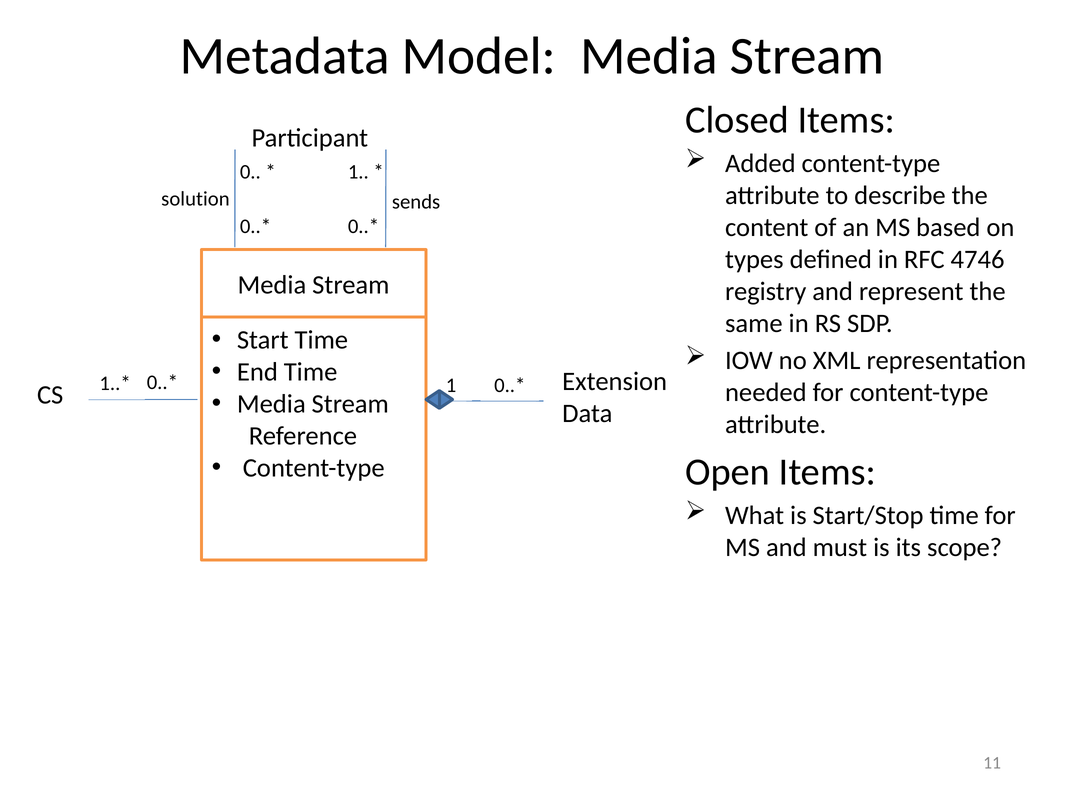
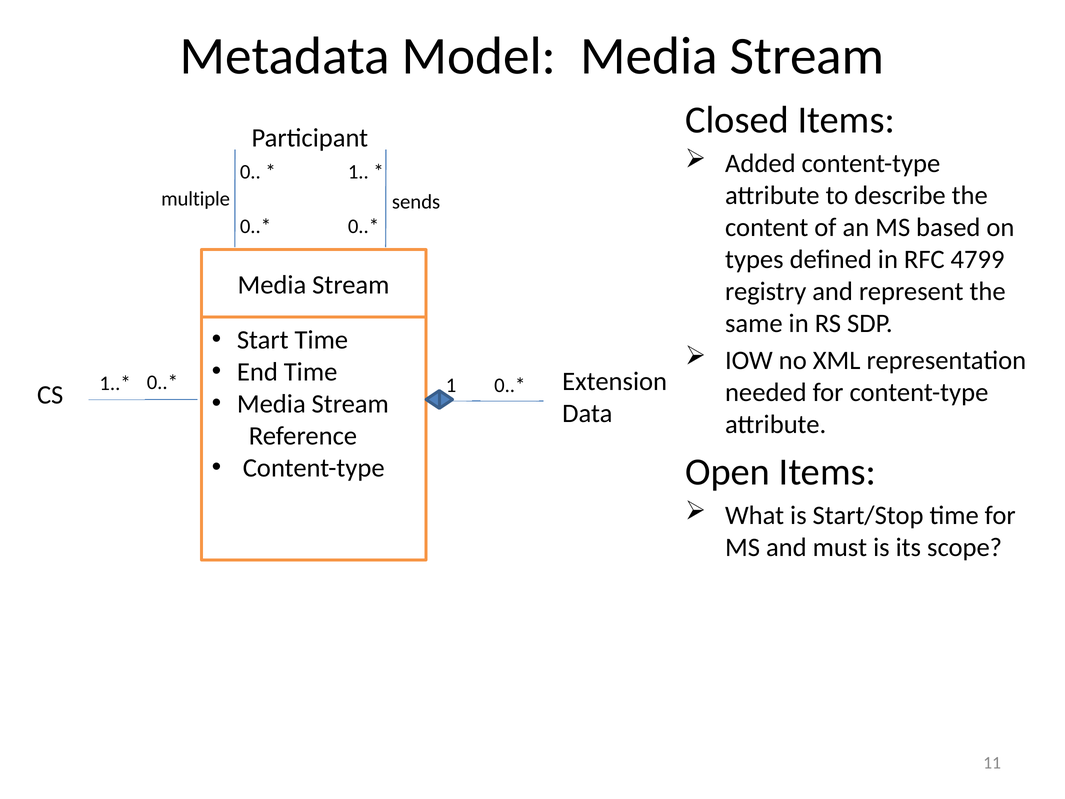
solution: solution -> multiple (196, 199)
4746: 4746 -> 4799 (978, 259)
